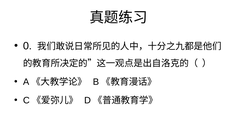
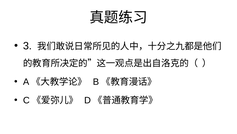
0: 0 -> 3 (27, 46)
